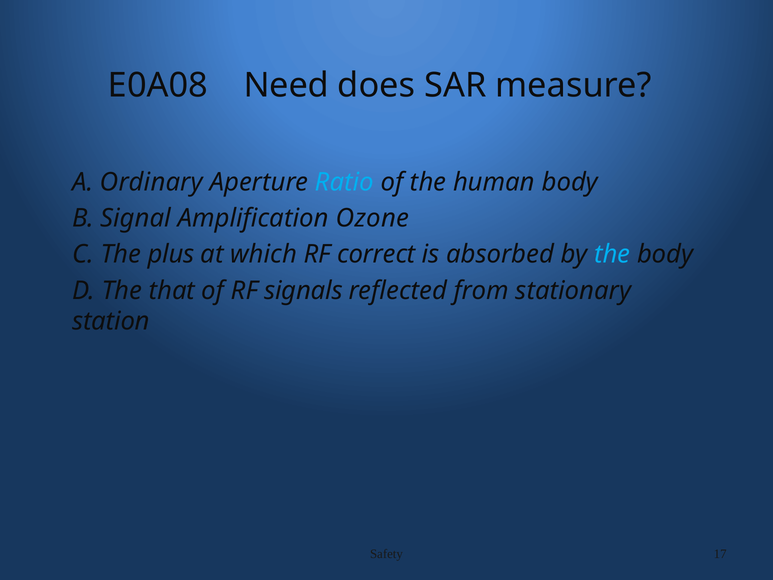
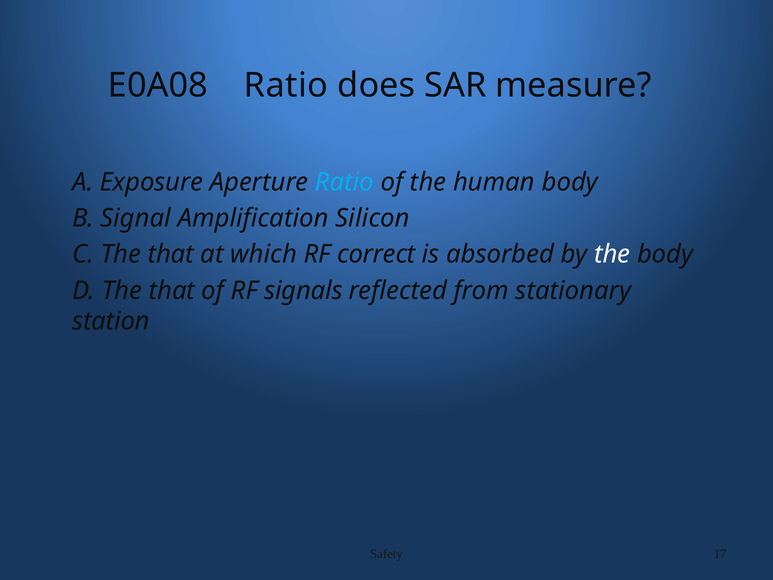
E0A08 Need: Need -> Ratio (286, 85)
Ordinary: Ordinary -> Exposure (151, 182)
Ozone: Ozone -> Silicon (373, 218)
C The plus: plus -> that (171, 254)
the colour: light blue -> white (612, 254)
